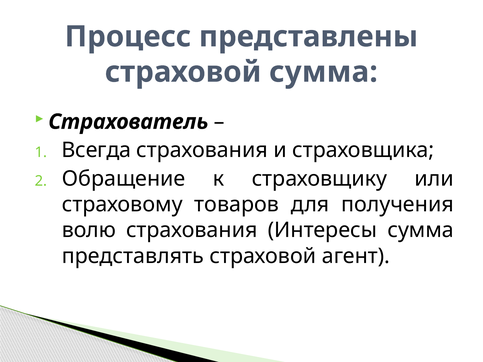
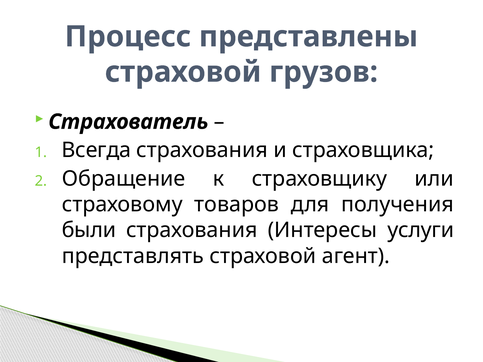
страховой сумма: сумма -> грузов (324, 72)
волю: волю -> были (89, 230)
Интересы сумма: сумма -> услуги (421, 230)
